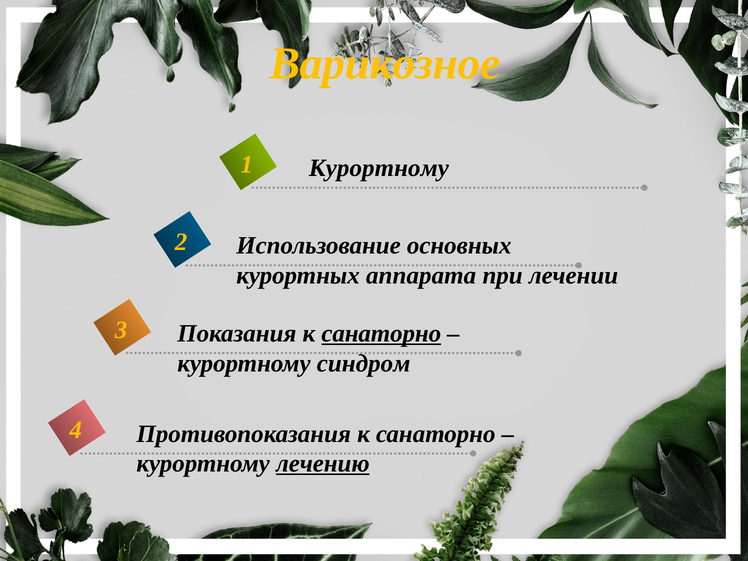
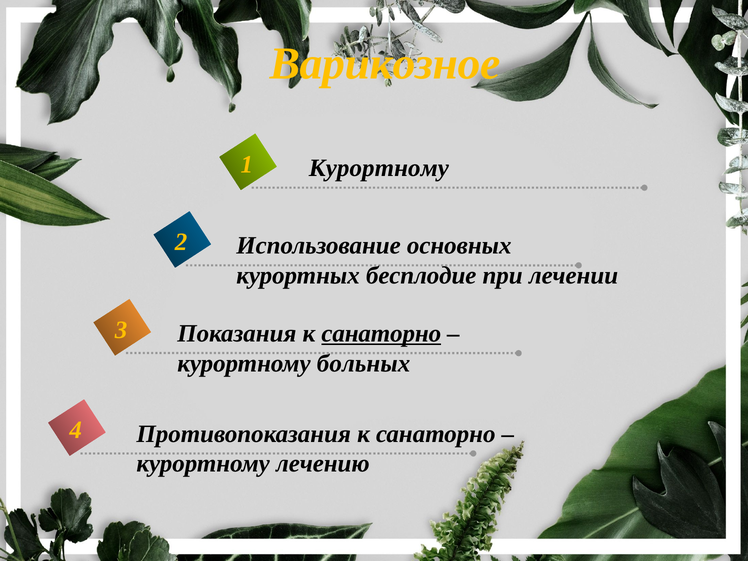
аппарата: аппарата -> бесплодие (421, 276)
синдром: синдром -> больных (364, 363)
лечению underline: present -> none (323, 464)
